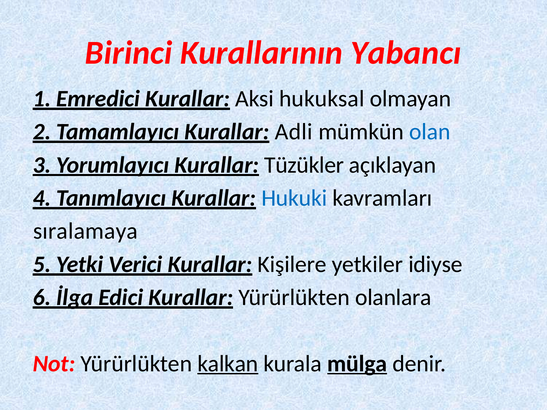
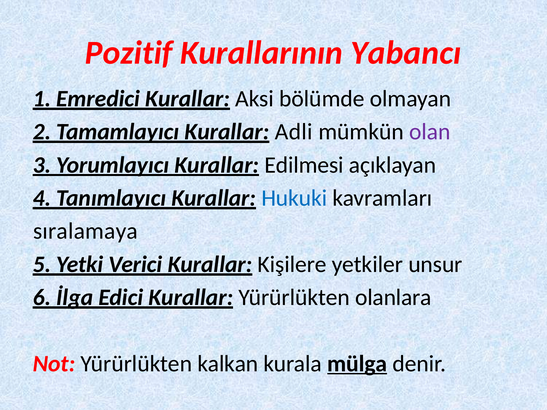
Birinci: Birinci -> Pozitif (129, 53)
hukuksal: hukuksal -> bölümde (322, 99)
olan colour: blue -> purple (430, 132)
Tüzükler: Tüzükler -> Edilmesi (304, 165)
idiyse: idiyse -> unsur (435, 264)
kalkan underline: present -> none (228, 364)
